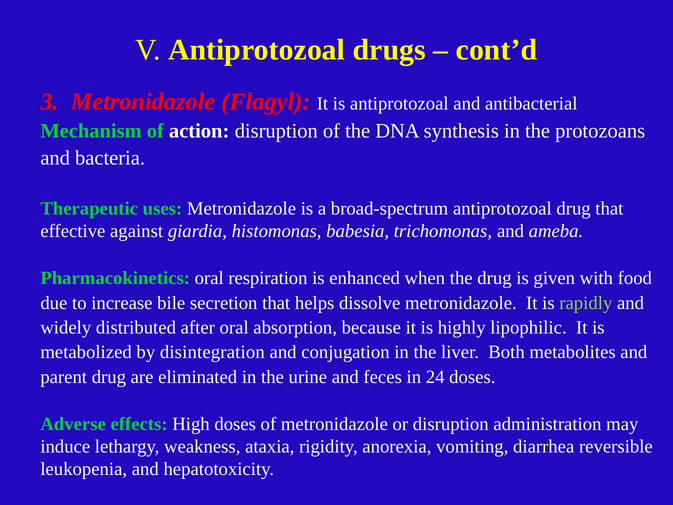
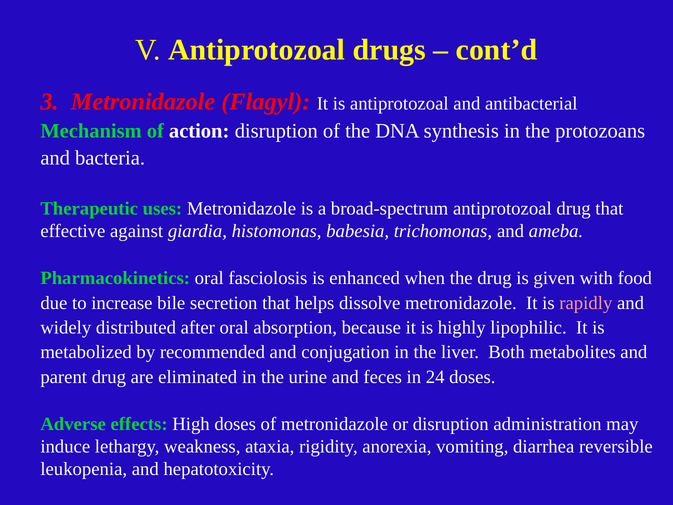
respiration: respiration -> fasciolosis (268, 278)
rapidly colour: light green -> pink (586, 303)
disintegration: disintegration -> recommended (212, 352)
